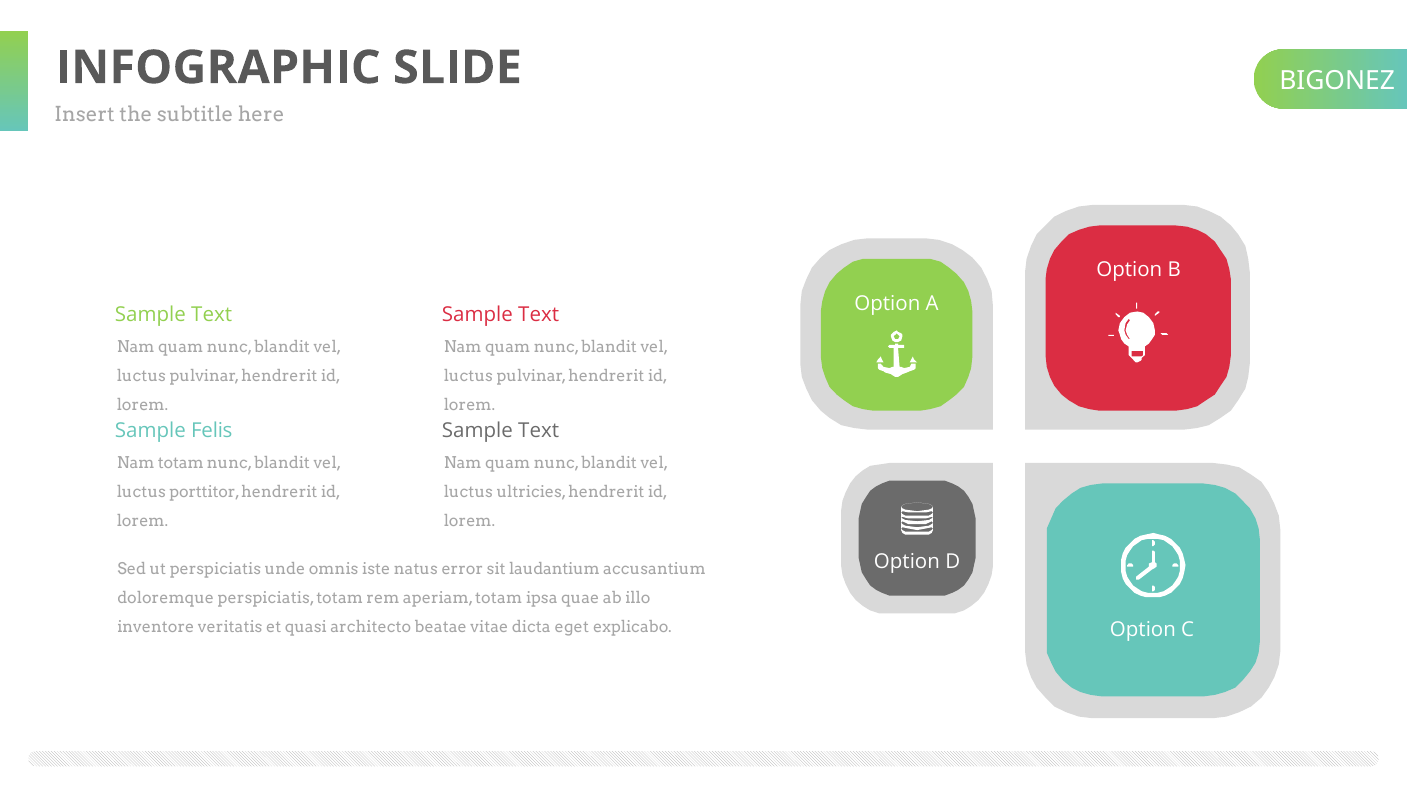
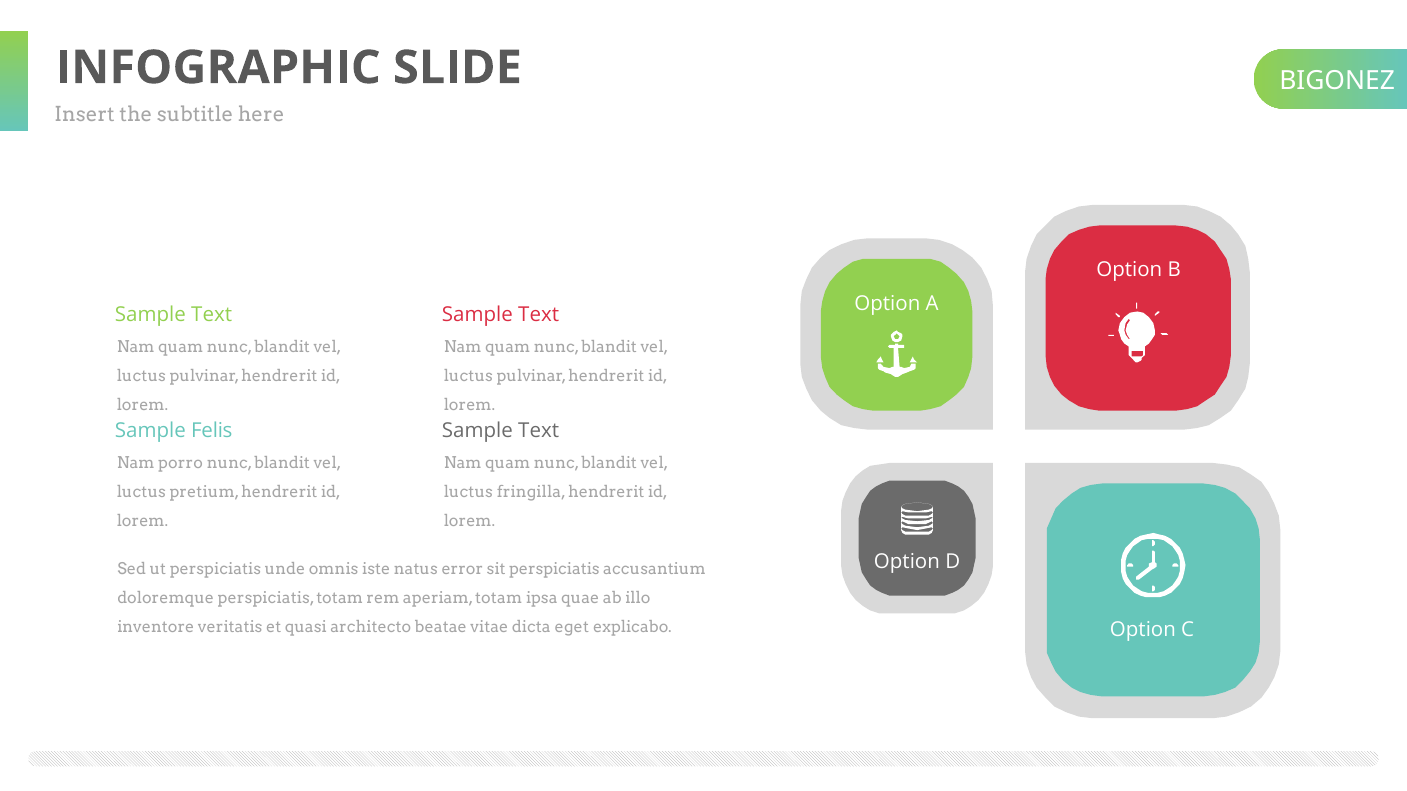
Nam totam: totam -> porro (181, 464)
porttitor: porttitor -> pretium (204, 493)
ultricies: ultricies -> fringilla (531, 493)
sit laudantium: laudantium -> perspiciatis (554, 570)
